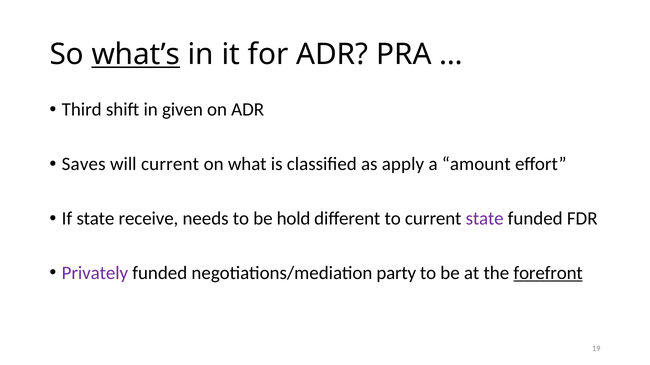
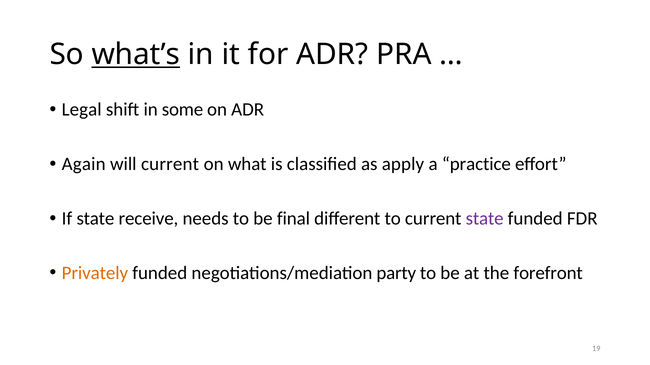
Third: Third -> Legal (82, 110)
given: given -> some (182, 110)
Saves: Saves -> Again (84, 164)
amount: amount -> practice (476, 164)
hold: hold -> final (293, 219)
Privately colour: purple -> orange (95, 273)
forefront underline: present -> none (548, 273)
